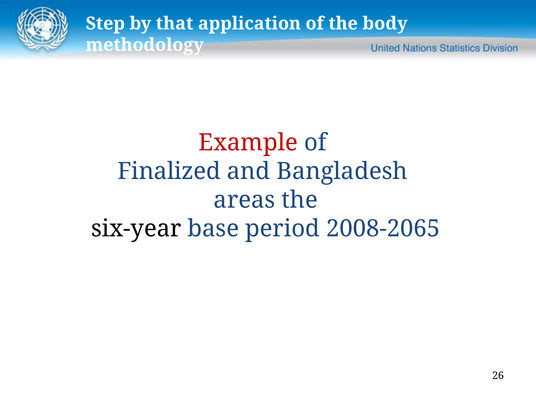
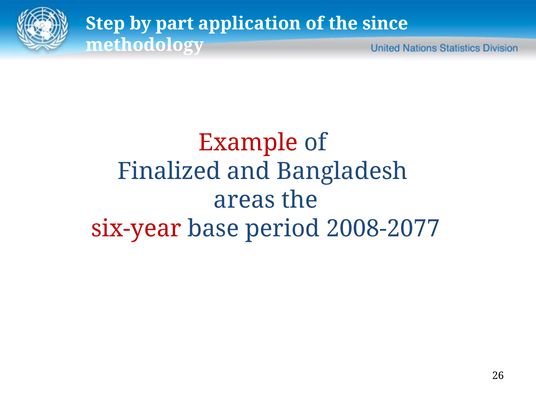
that: that -> part (175, 24)
body: body -> since (385, 24)
six-year colour: black -> red (136, 229)
2008-2065: 2008-2065 -> 2008-2077 (383, 229)
